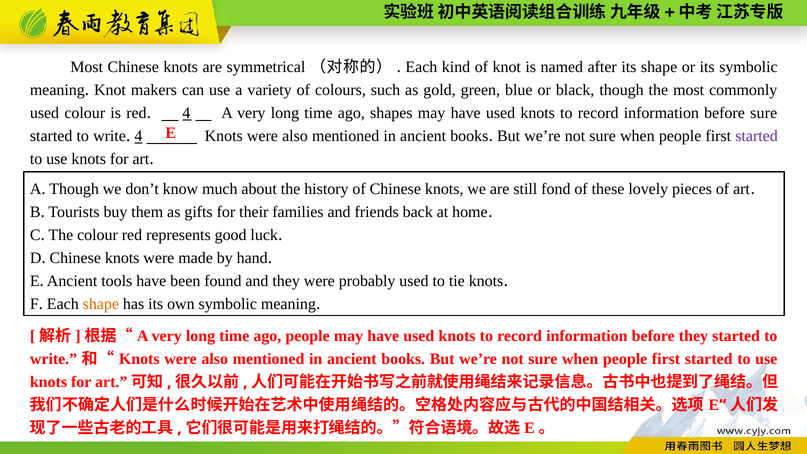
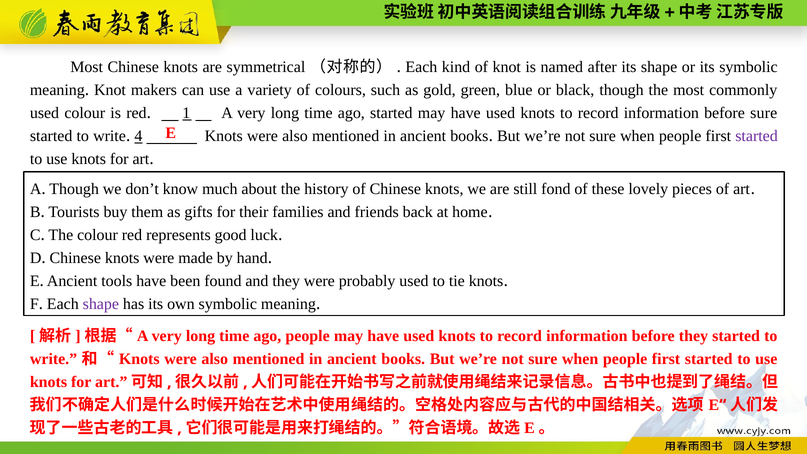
4: 4 -> 1 (186, 113)
ago shapes: shapes -> started (391, 113)
shape colour: orange -> purple (101, 304)
